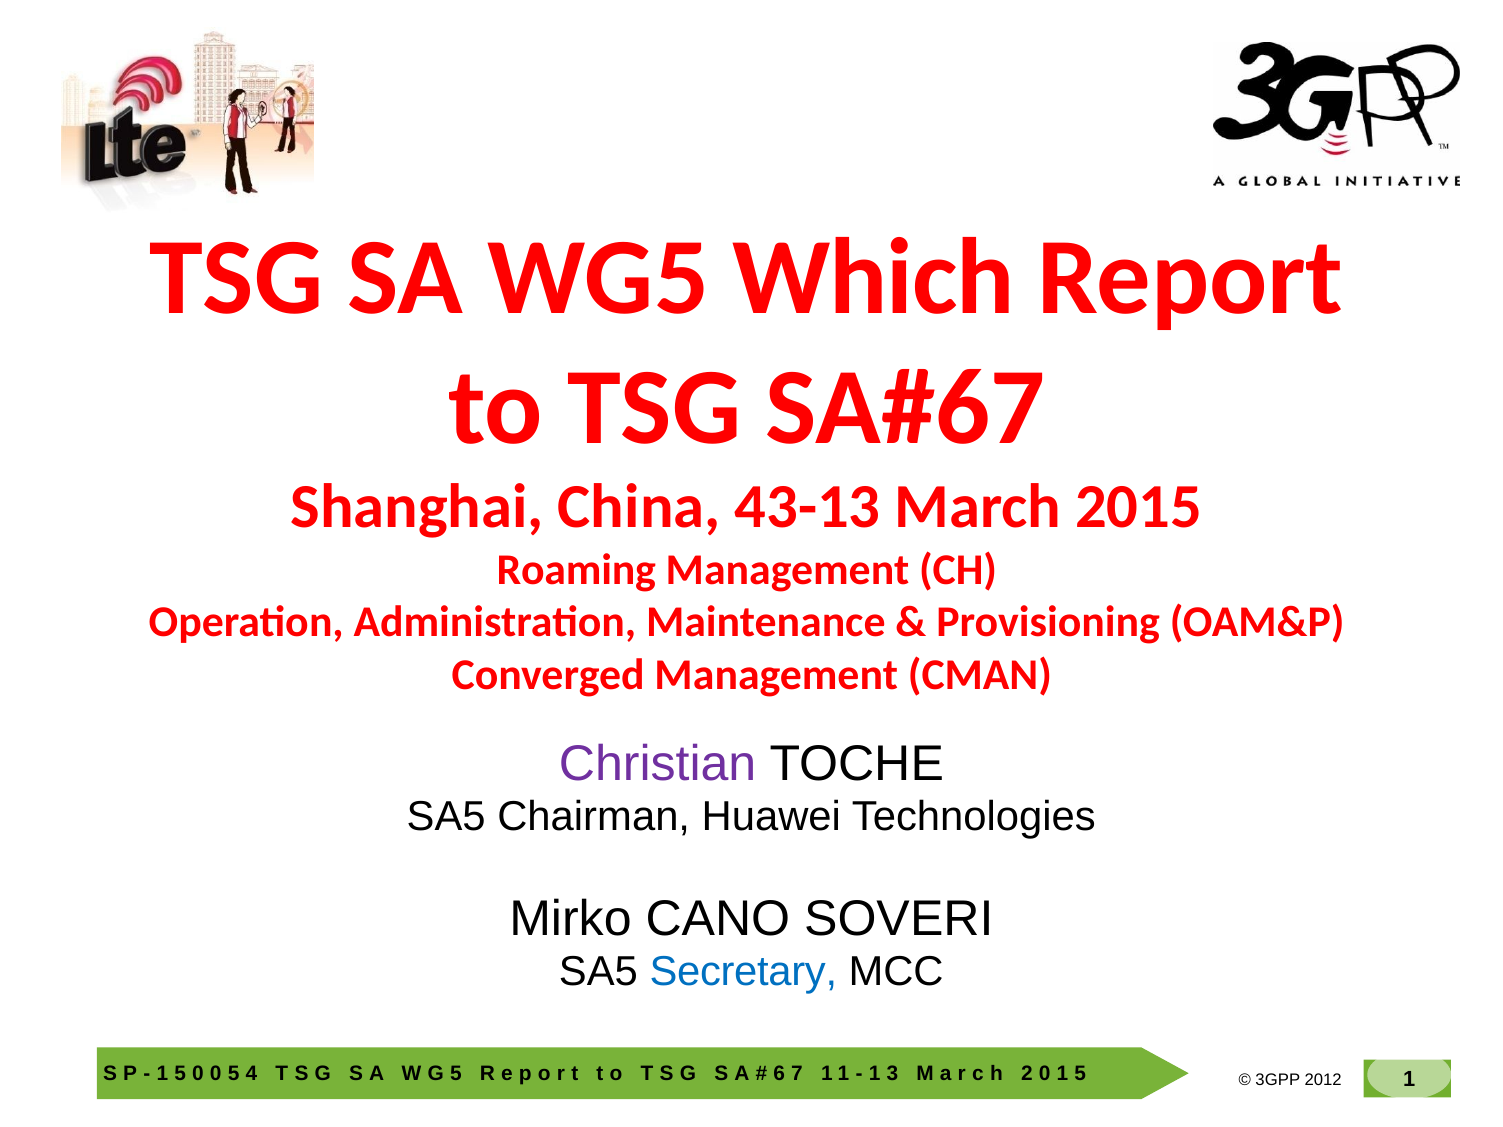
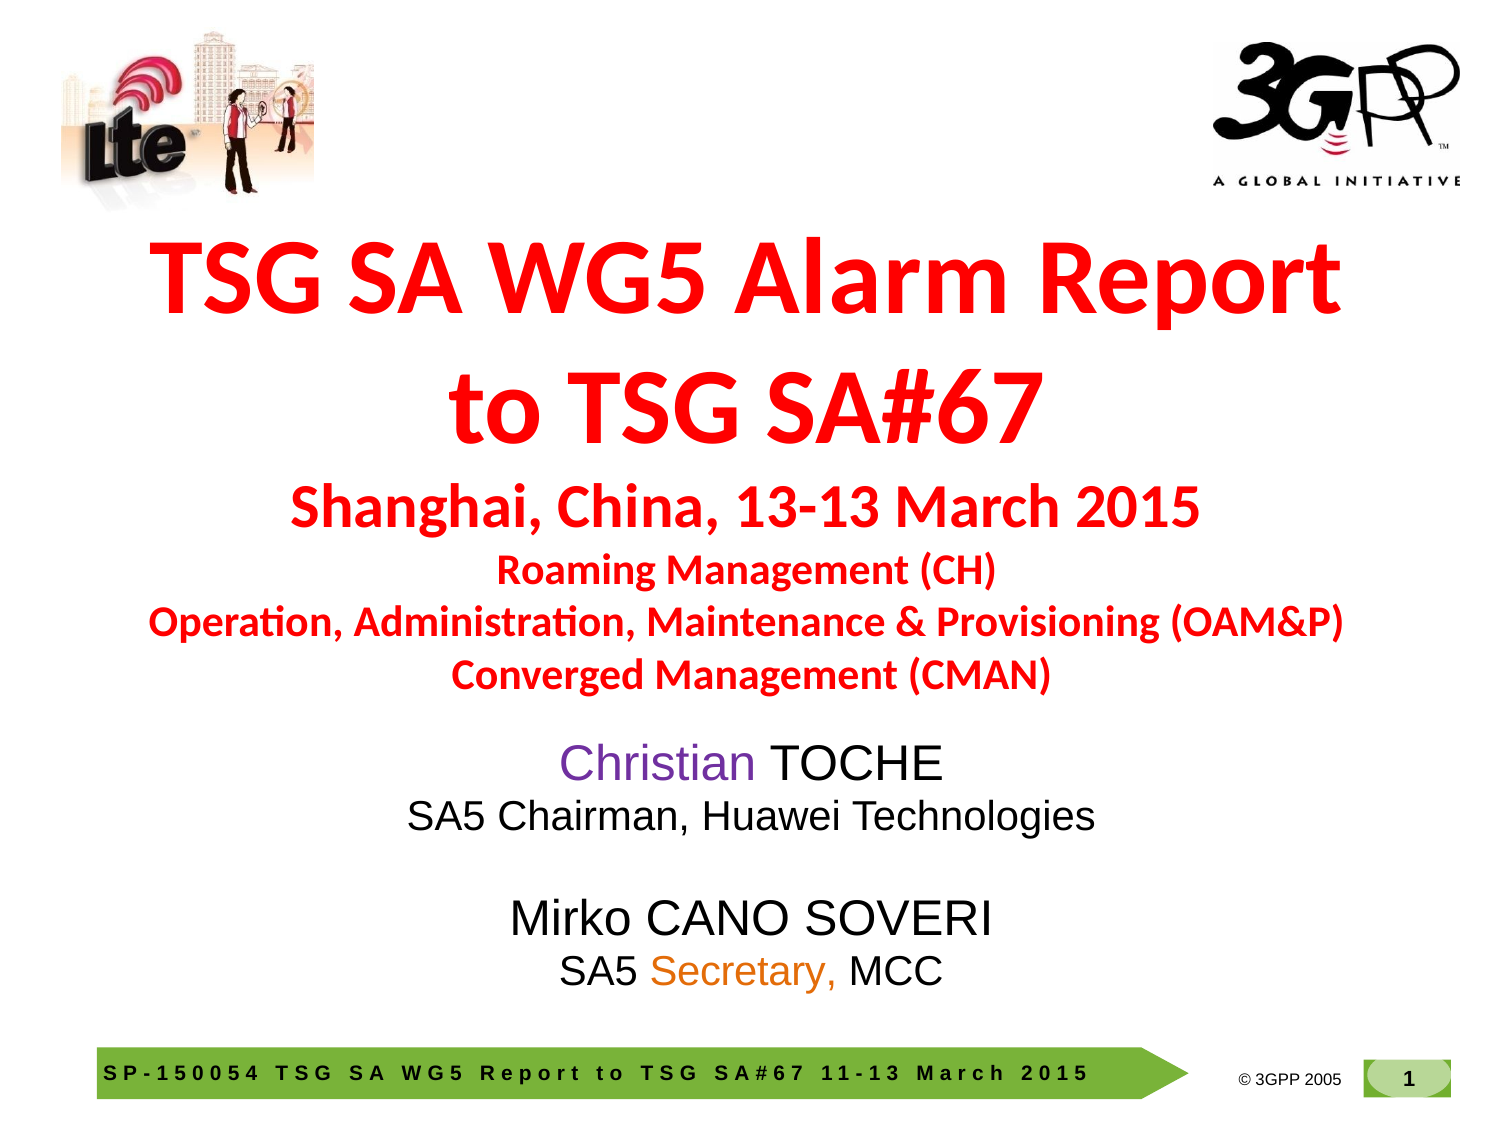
Which: Which -> Alarm (872, 278)
43-13: 43-13 -> 13-13 (808, 507)
Secretary colour: blue -> orange (743, 972)
2012: 2012 -> 2005 (1323, 1081)
